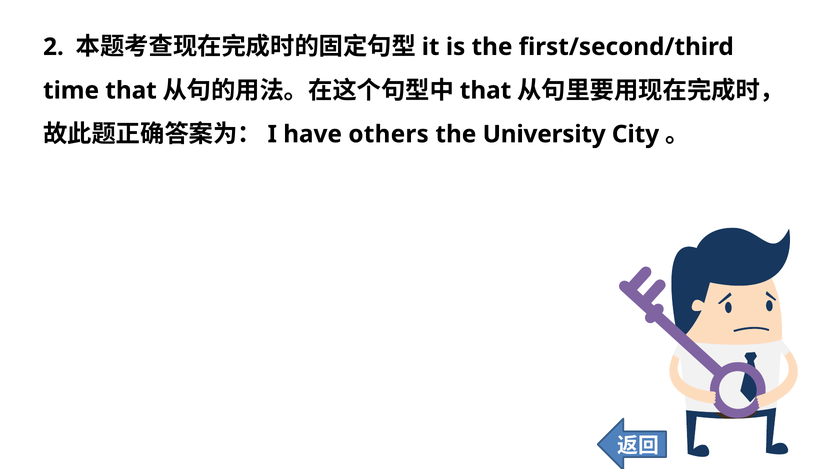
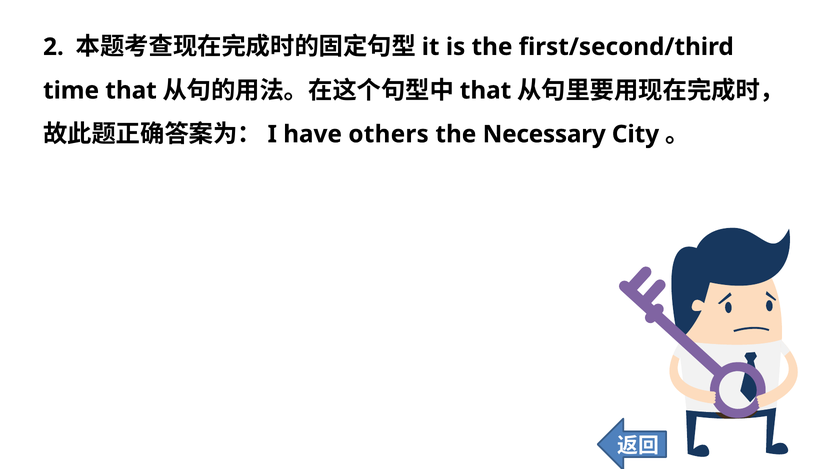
University: University -> Necessary (544, 134)
